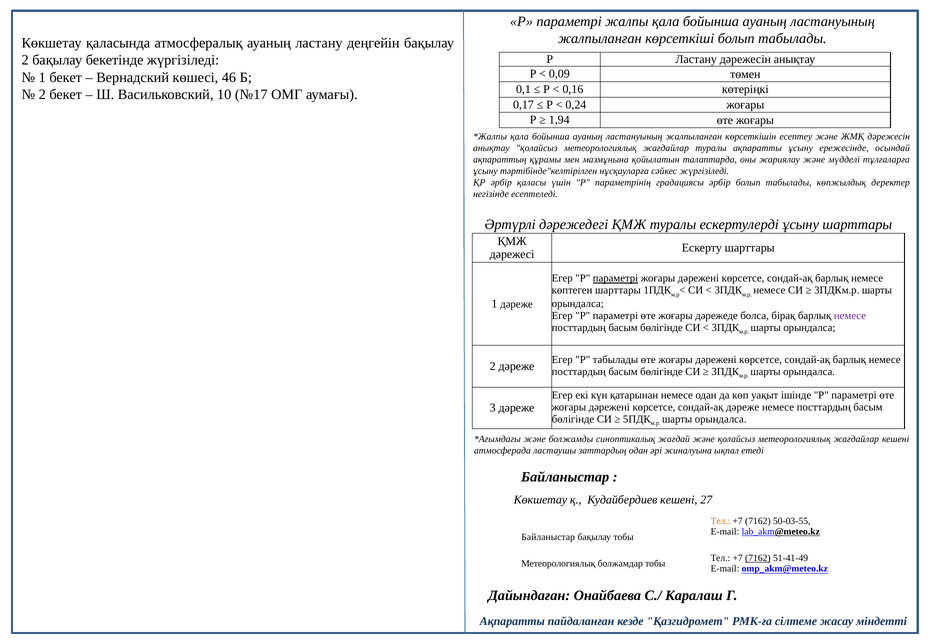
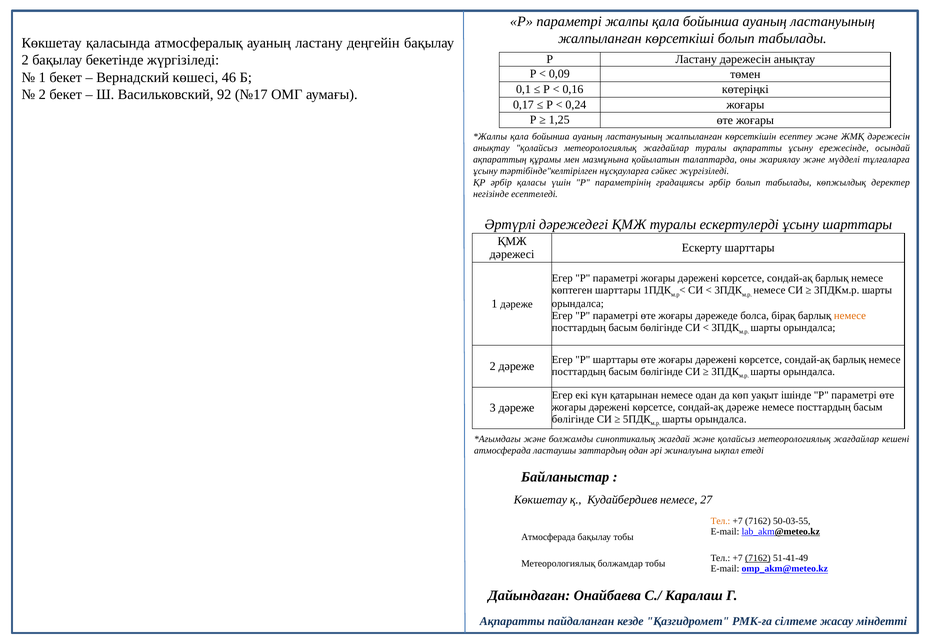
10: 10 -> 92 (224, 95)
1,94: 1,94 -> 1,25 (559, 120)
параметрі underline: present -> none (615, 278)
немесе colour: purple -> orange (850, 316)
Р табылады: табылады -> шарттары (615, 360)
Кудайбердиев кешені: кешені -> немесе (679, 500)
Байланыстар: Байланыстар -> Атмосферада (548, 537)
